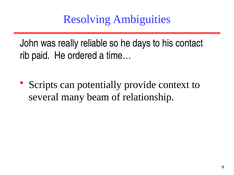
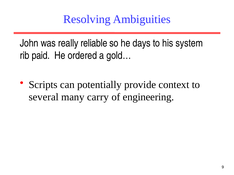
contact: contact -> system (189, 43)
time…: time… -> gold… (119, 56)
beam: beam -> carry (98, 97)
relationship: relationship -> engineering (148, 97)
